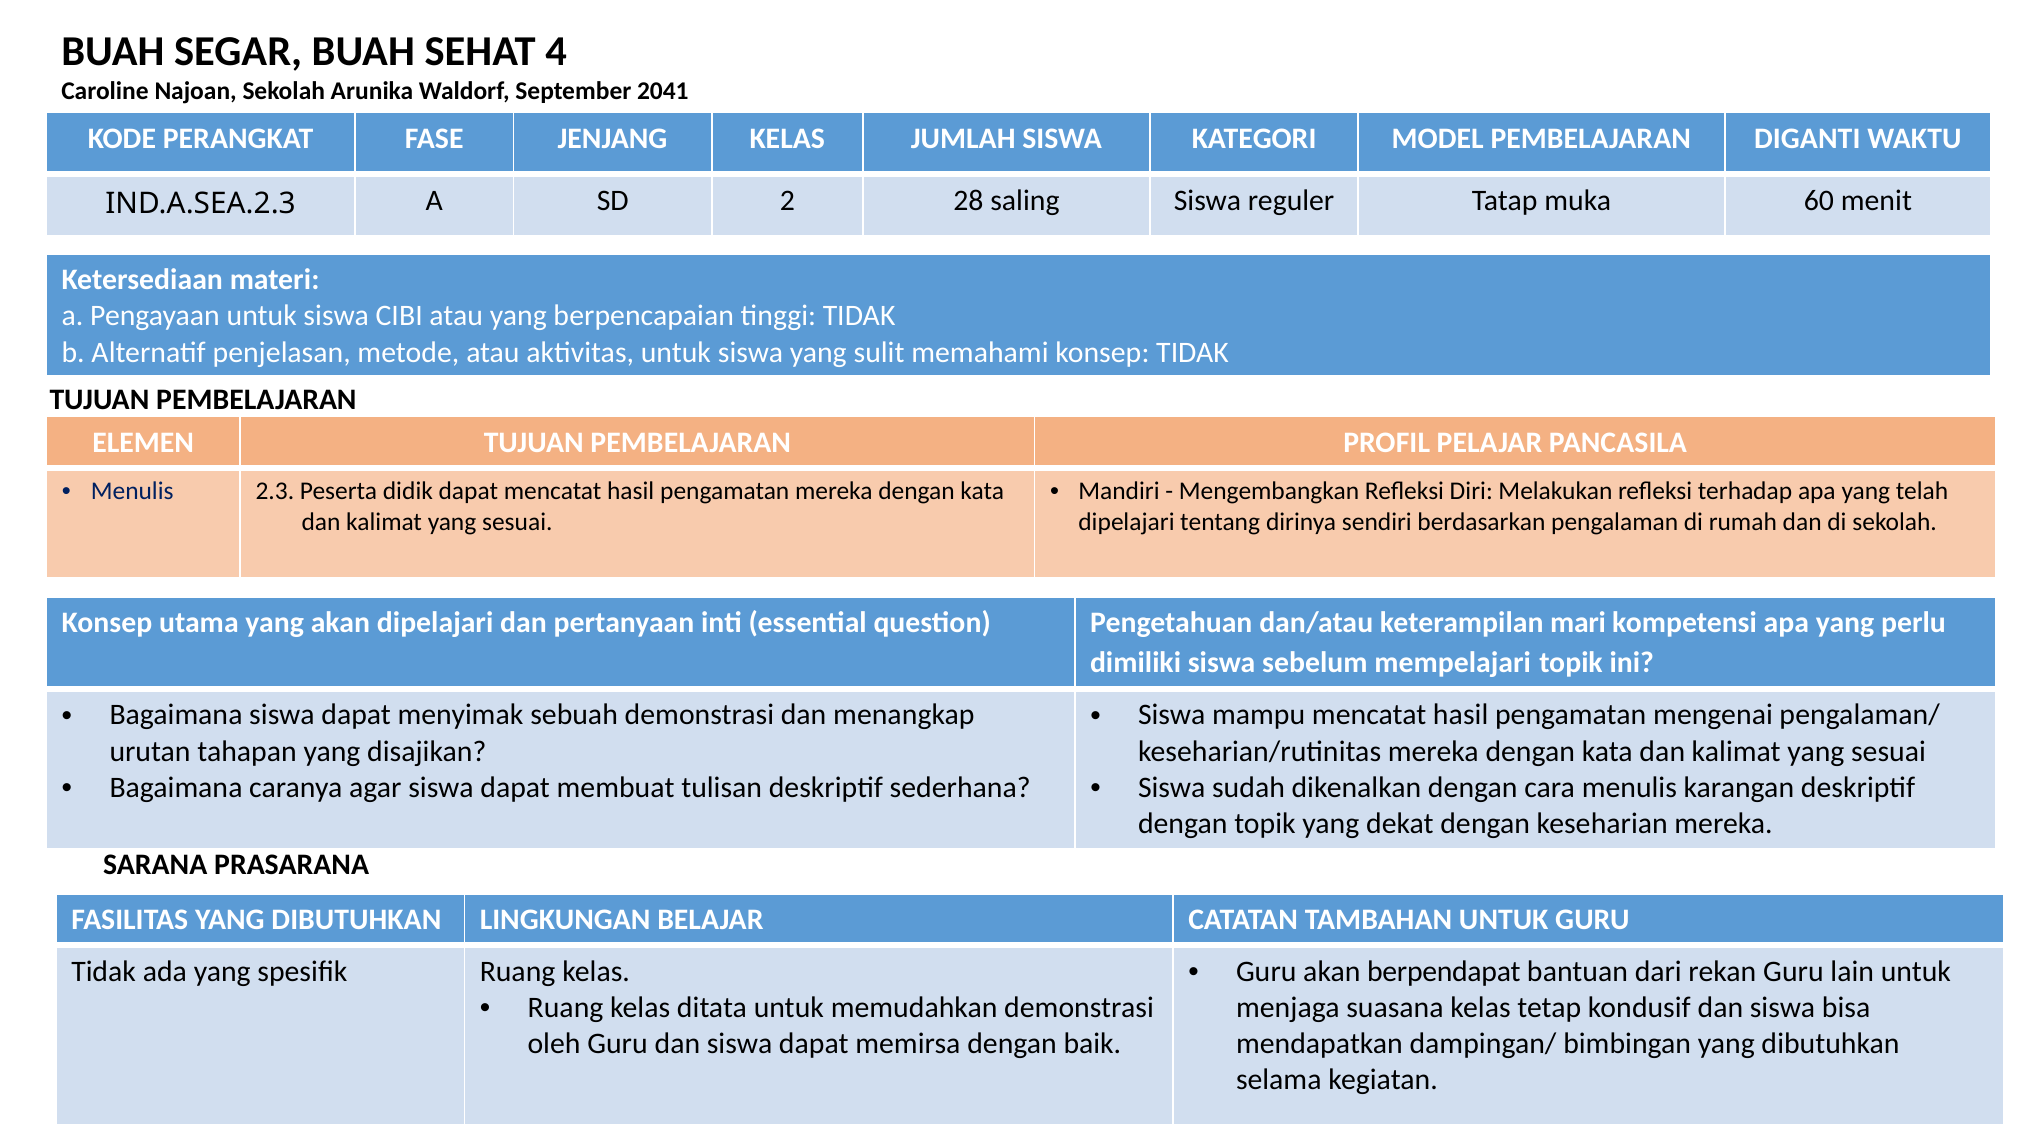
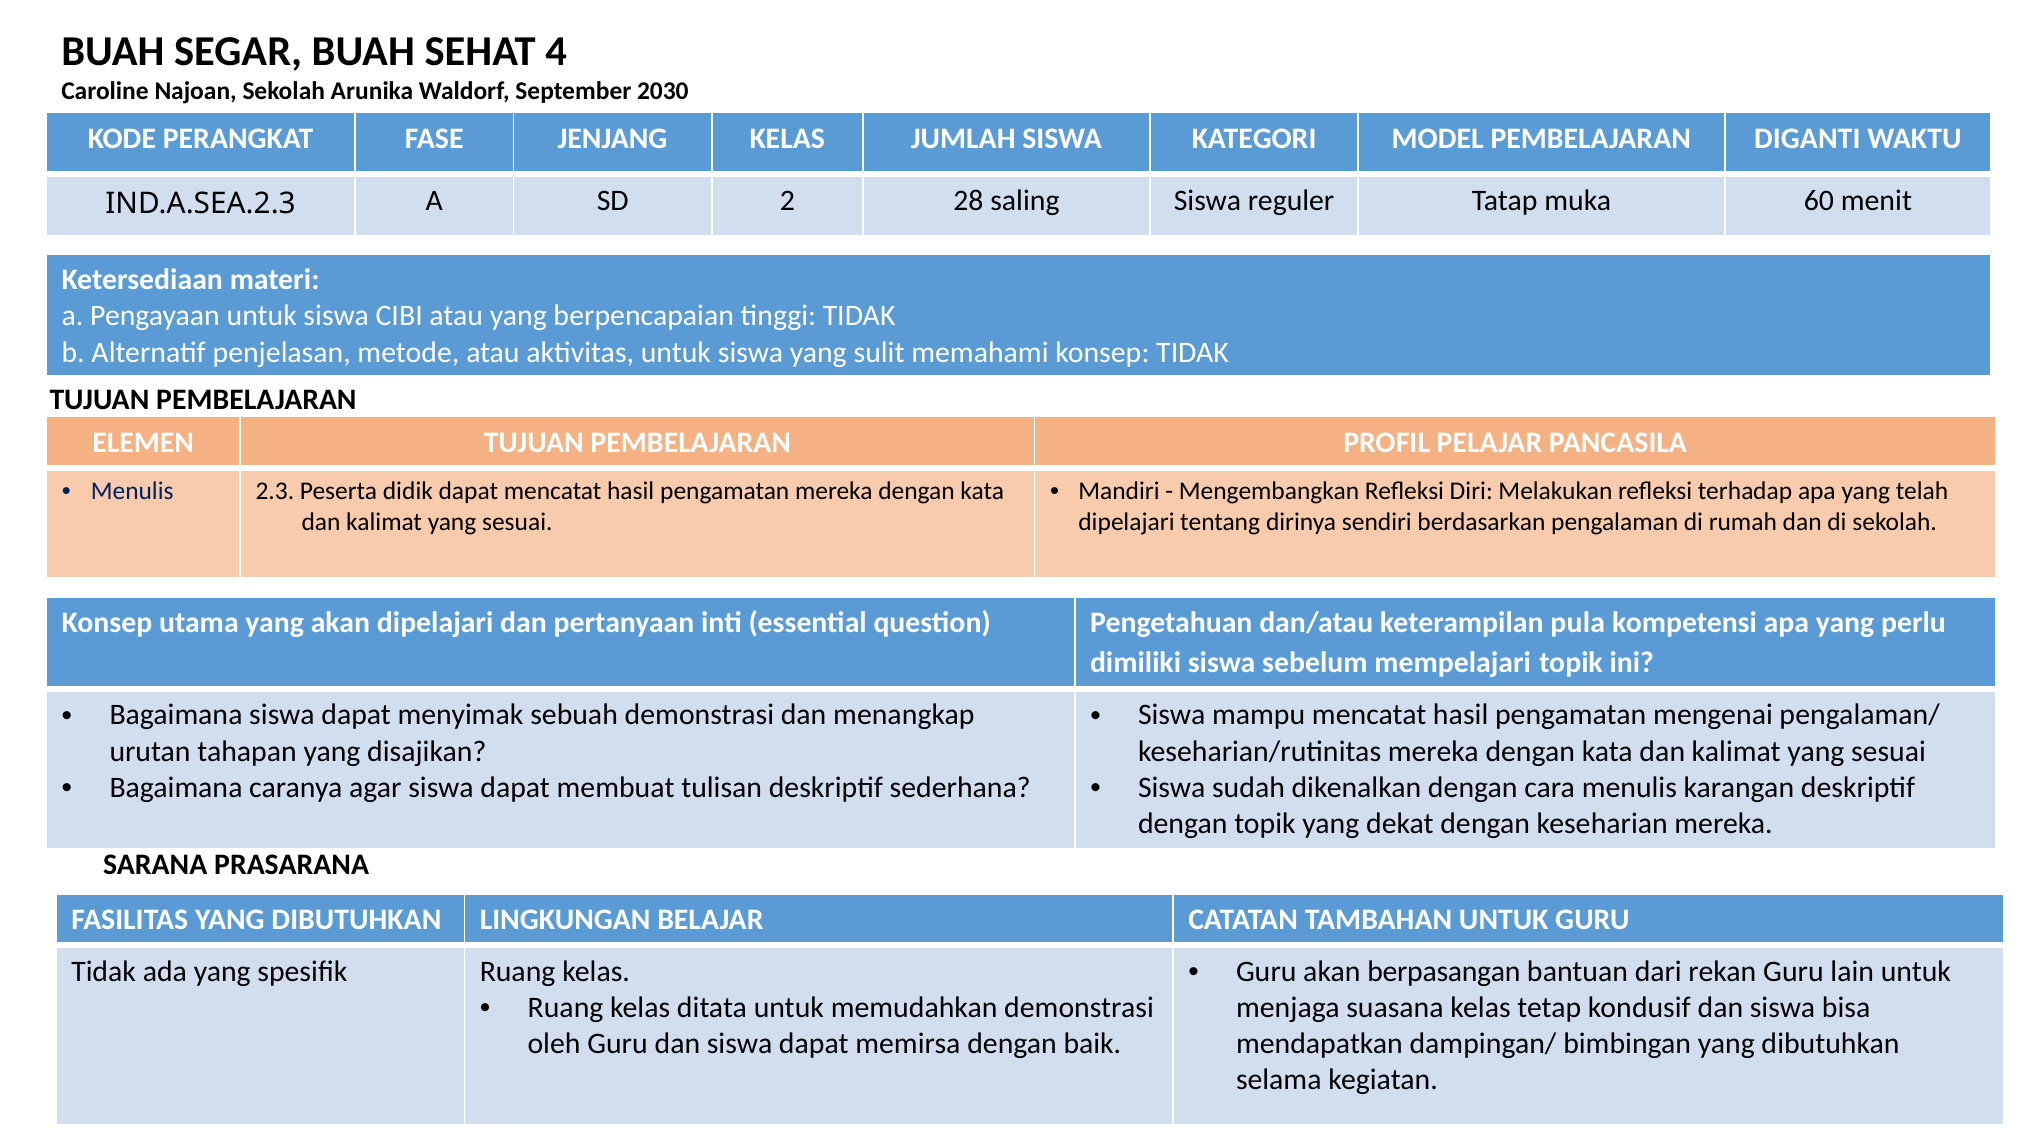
2041: 2041 -> 2030 (663, 91)
mari: mari -> pula (1578, 623)
berpendapat: berpendapat -> berpasangan (1444, 972)
